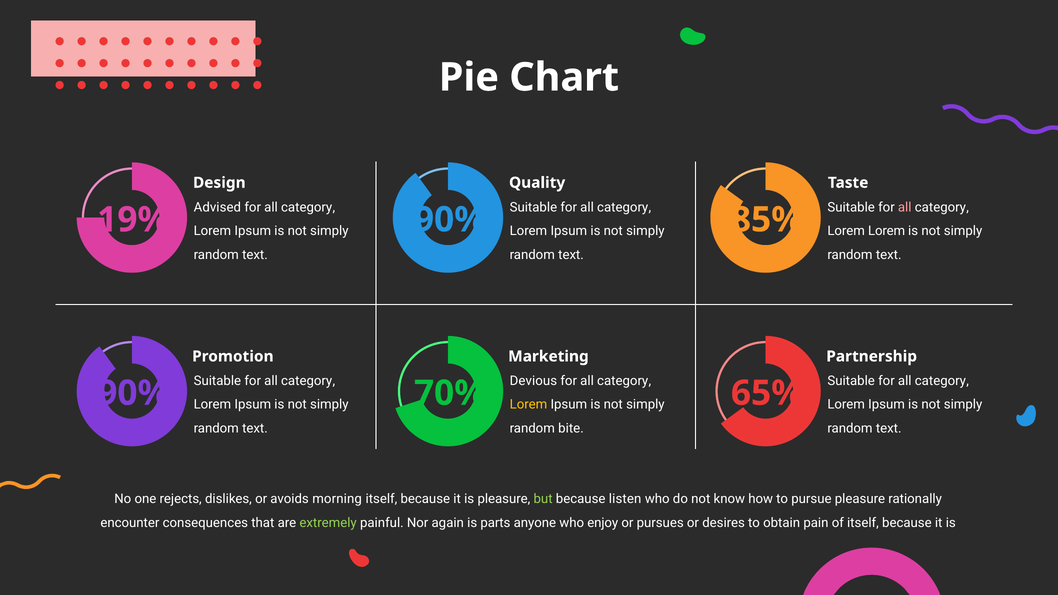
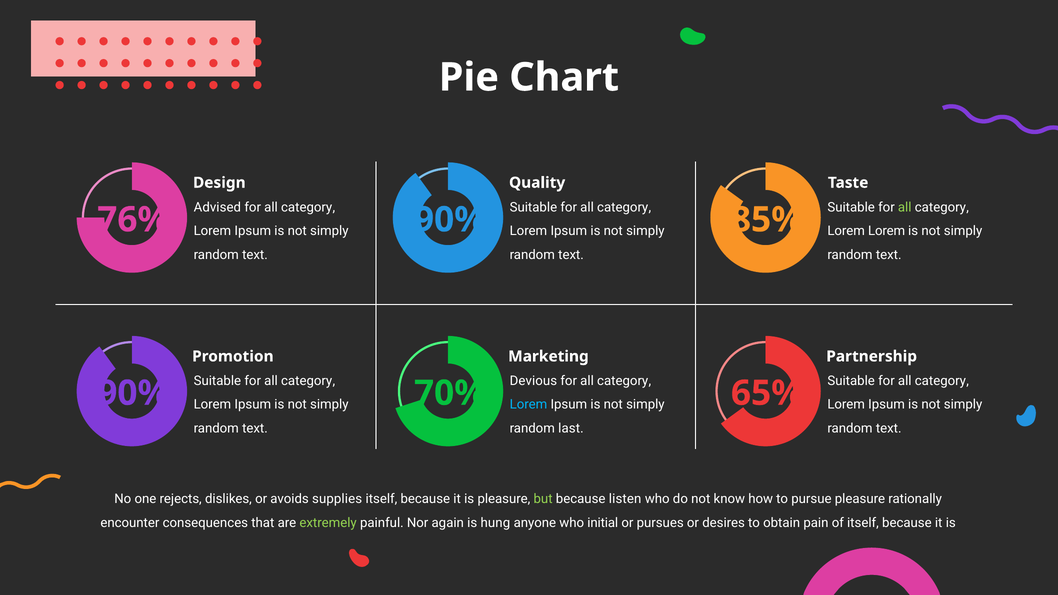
all colour: pink -> light green (905, 207)
19%: 19% -> 76% (133, 220)
Lorem colour: yellow -> light blue (528, 404)
bite: bite -> last (571, 428)
morning: morning -> supplies (337, 499)
parts: parts -> hung (495, 523)
enjoy: enjoy -> initial (603, 523)
